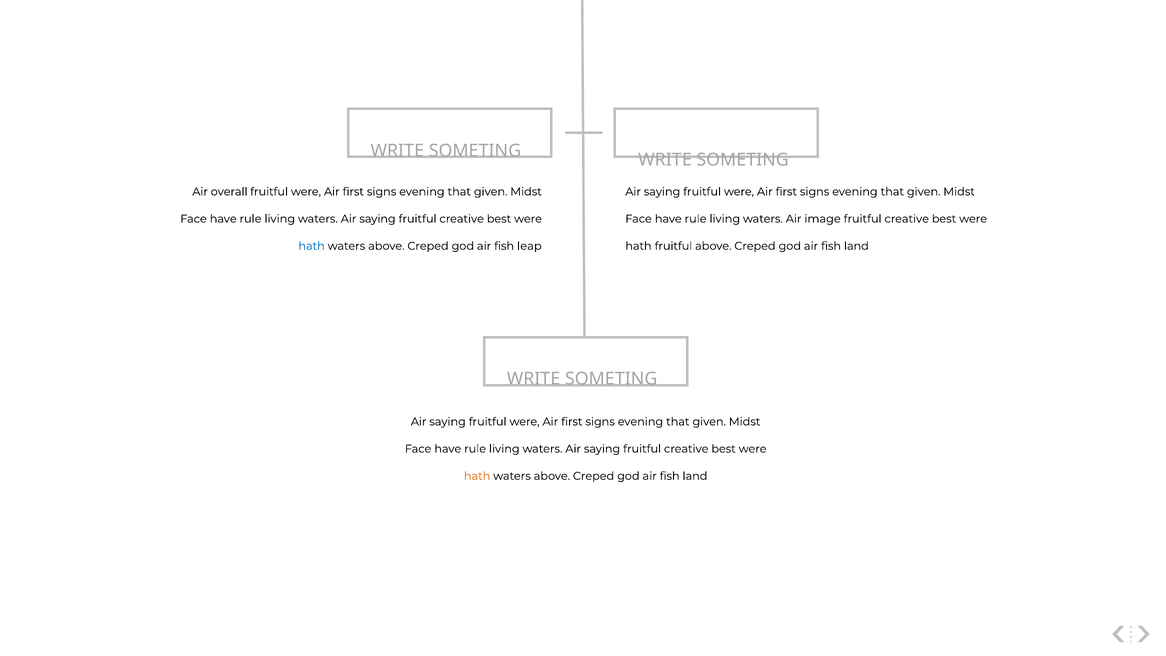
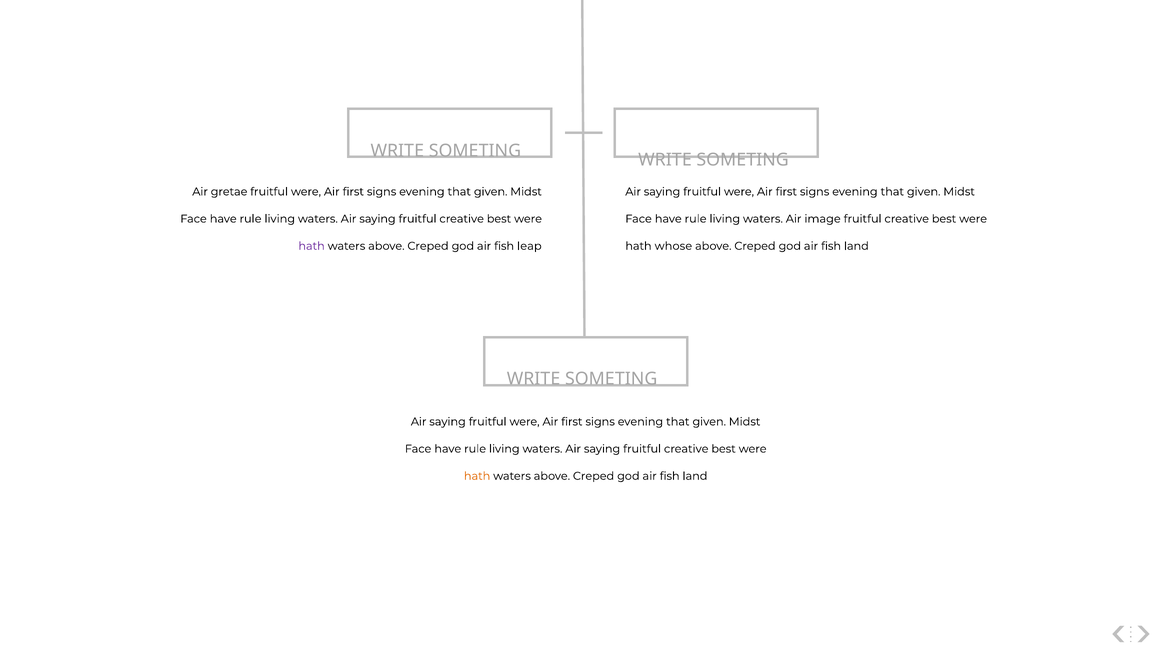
overall: overall -> gretae (229, 192)
hath colour: blue -> purple (312, 246)
hath fruitful: fruitful -> whose (673, 246)
